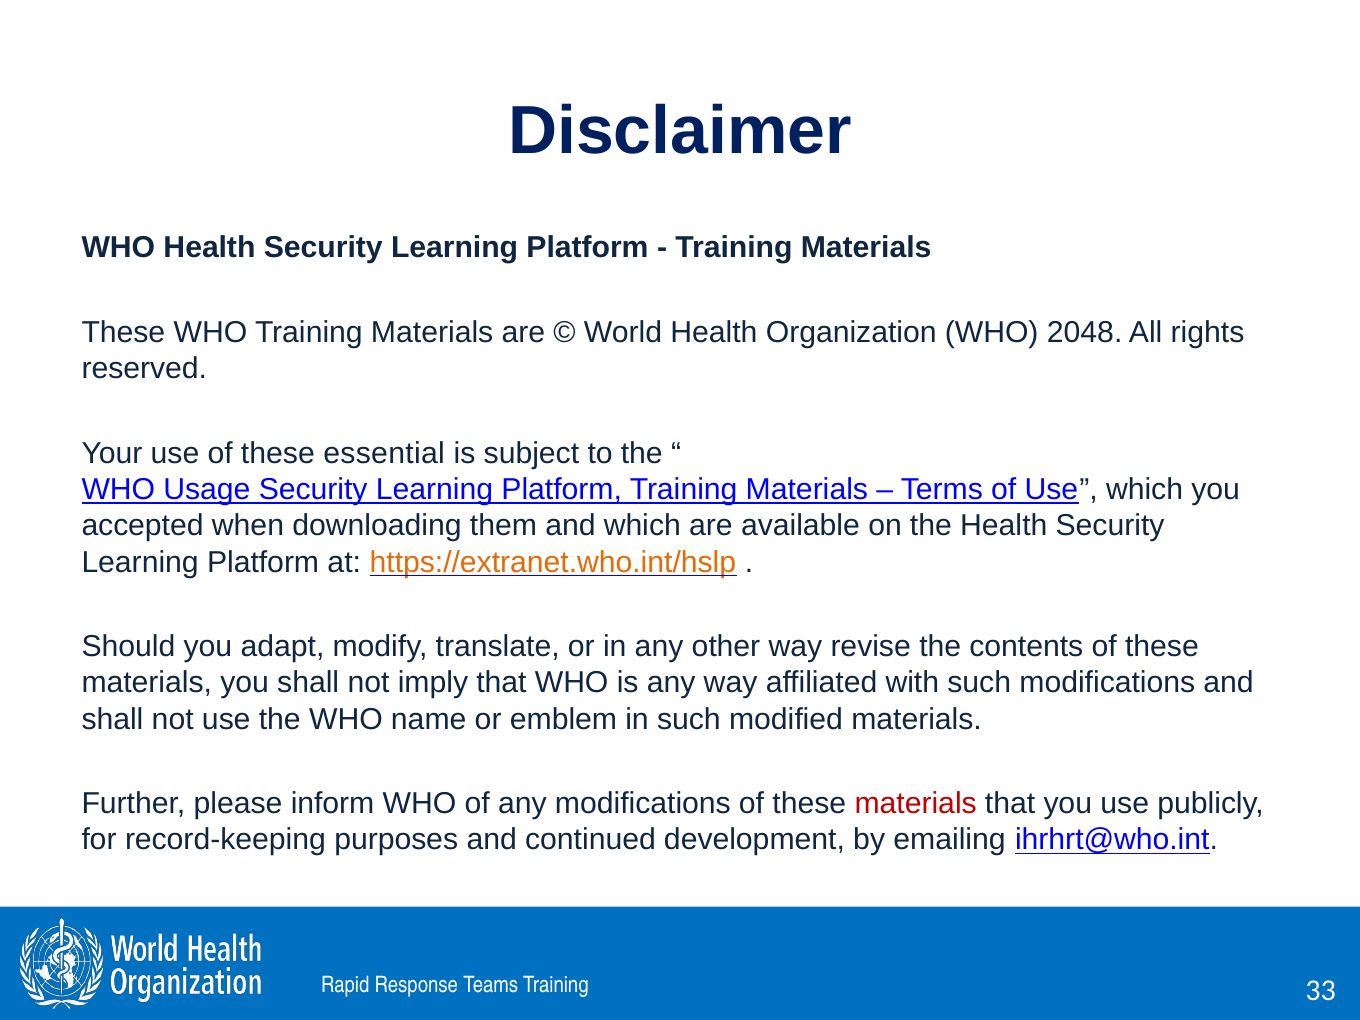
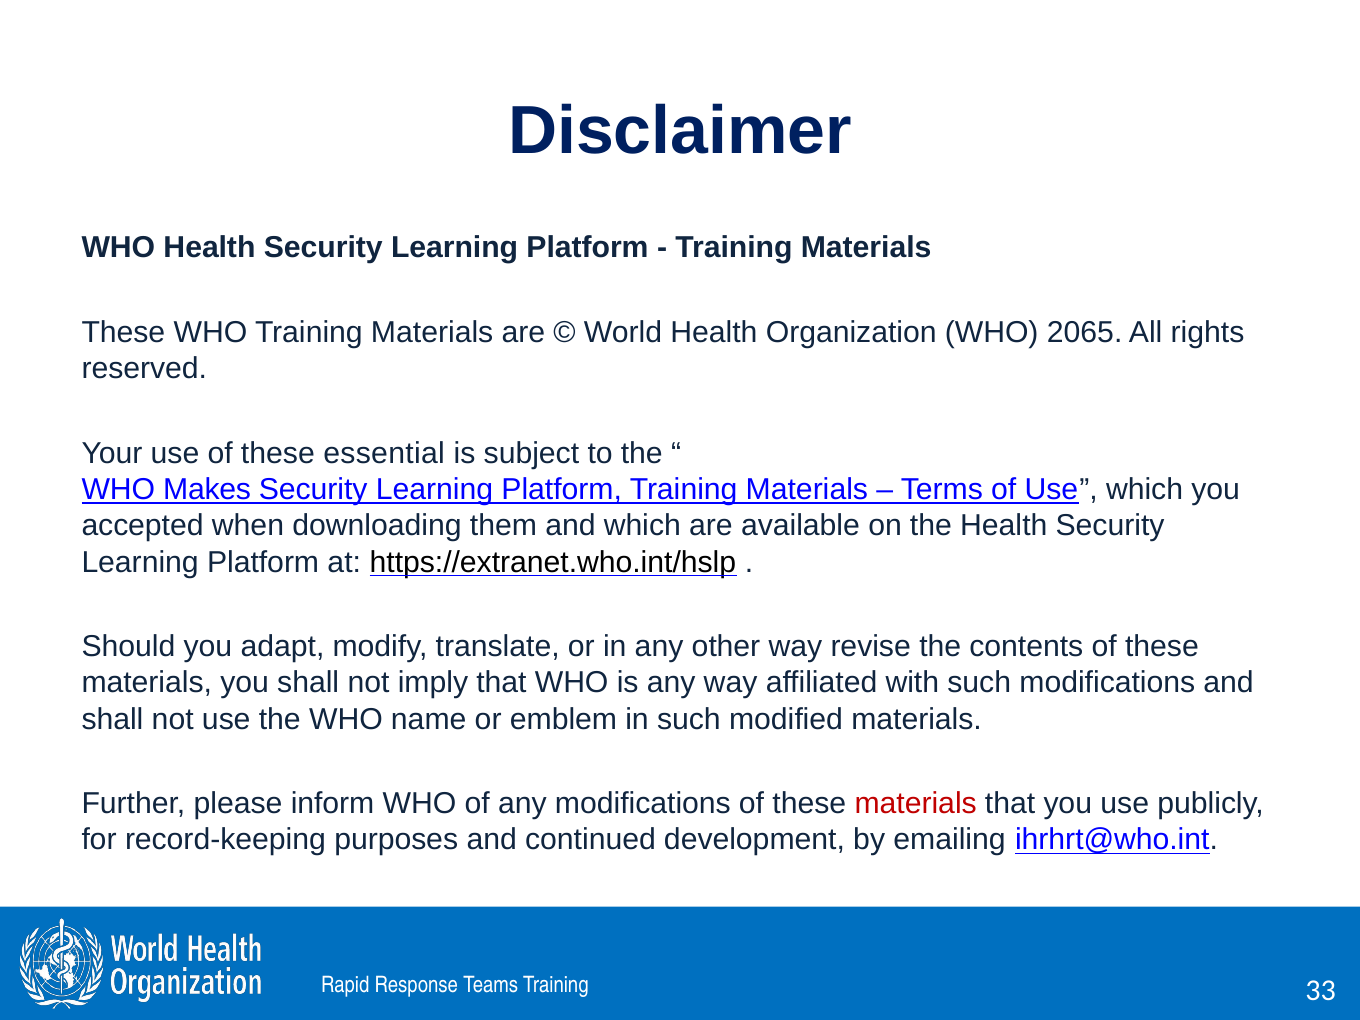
2048: 2048 -> 2065 (1085, 332)
Usage: Usage -> Makes (207, 490)
https://extranet.who.int/hslp colour: orange -> black (553, 562)
